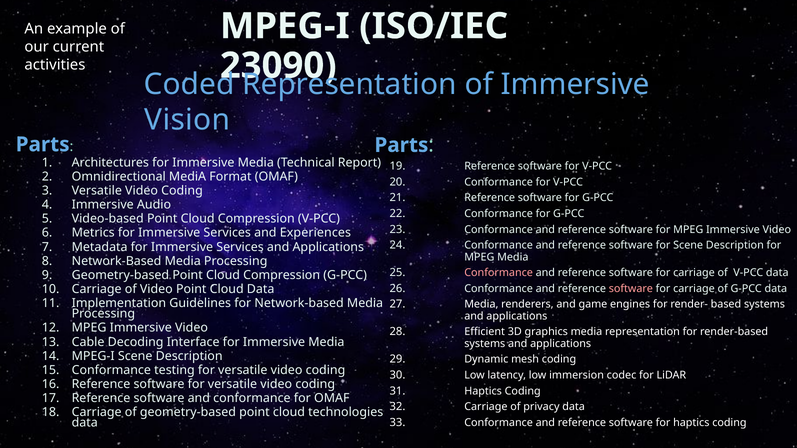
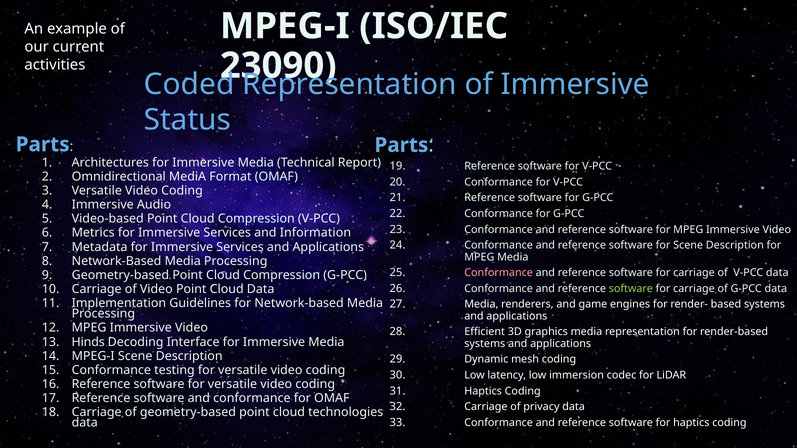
Vision: Vision -> Status (187, 120)
Experiences: Experiences -> Information (315, 233)
software colour: pink -> light green (631, 289)
Cable: Cable -> Hinds (88, 342)
